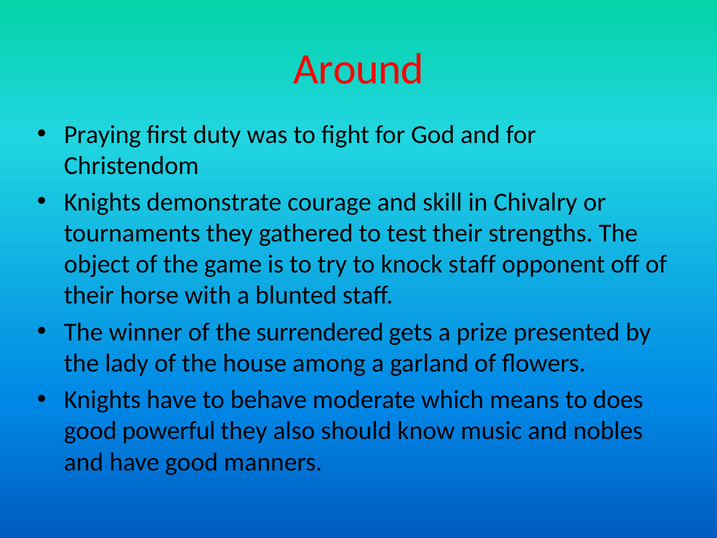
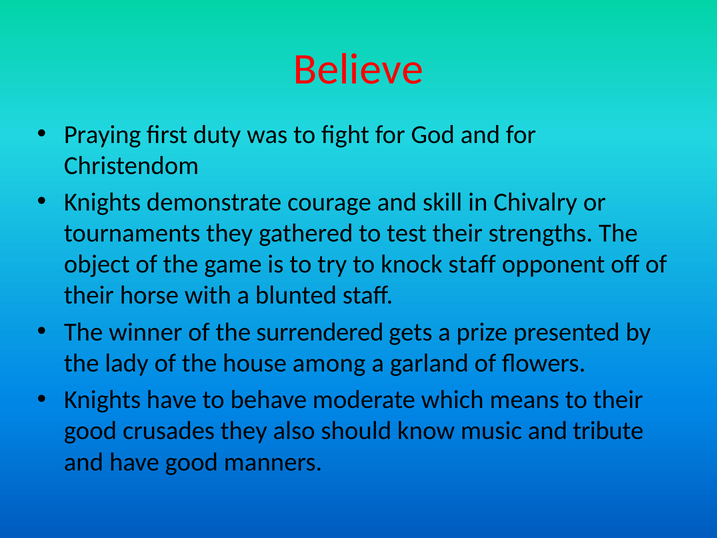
Around: Around -> Believe (358, 69)
to does: does -> their (618, 400)
powerful: powerful -> crusades (169, 431)
nobles: nobles -> tribute (608, 431)
